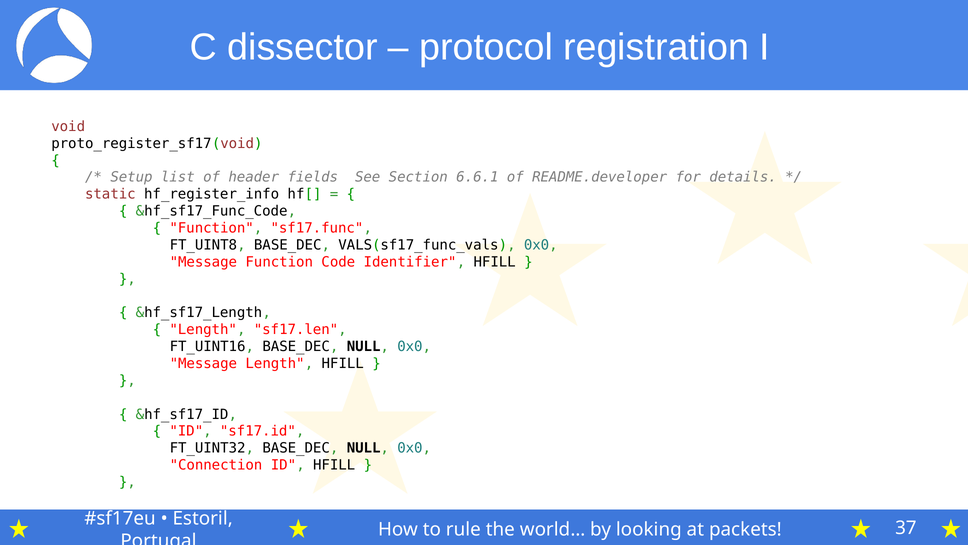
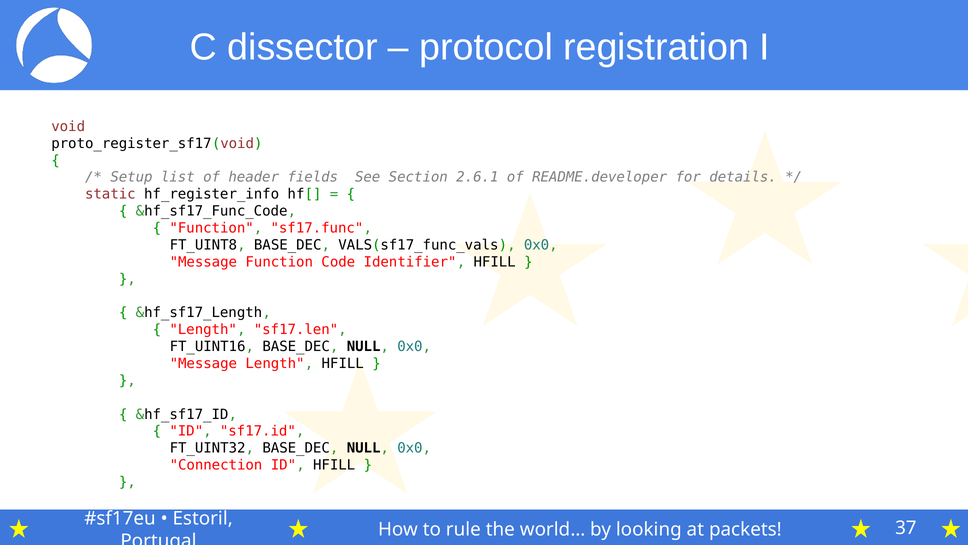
6.6.1: 6.6.1 -> 2.6.1 (477, 177)
